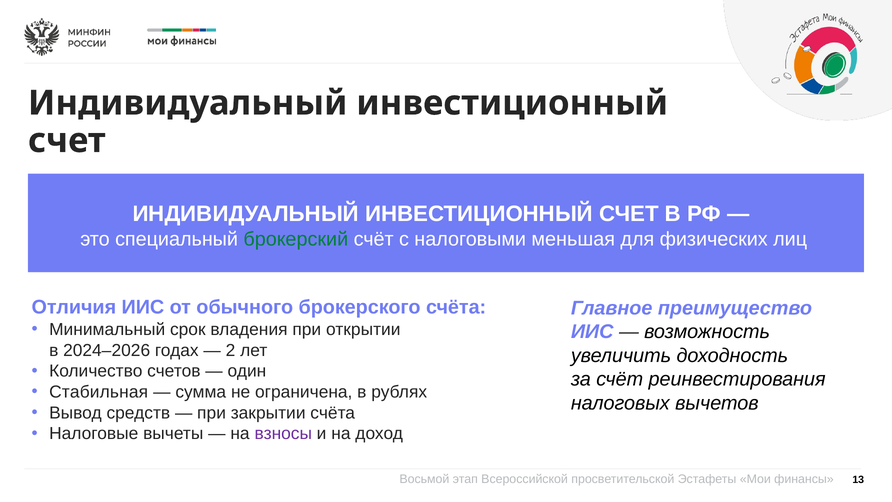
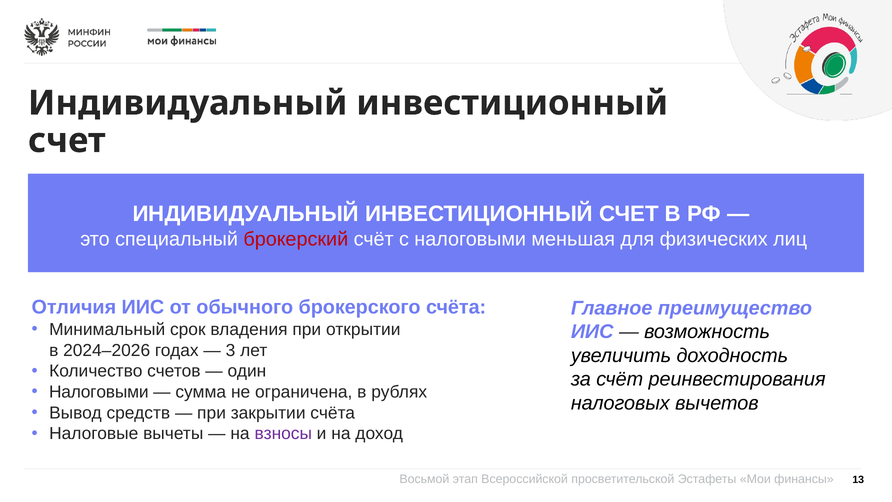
брокерский colour: green -> red (296, 239)
2: 2 -> 3 (231, 350)
Стабильная: Стабильная -> Налоговыми (99, 392)
